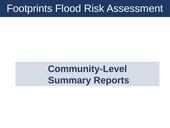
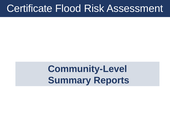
Footprints: Footprints -> Certificate (30, 8)
